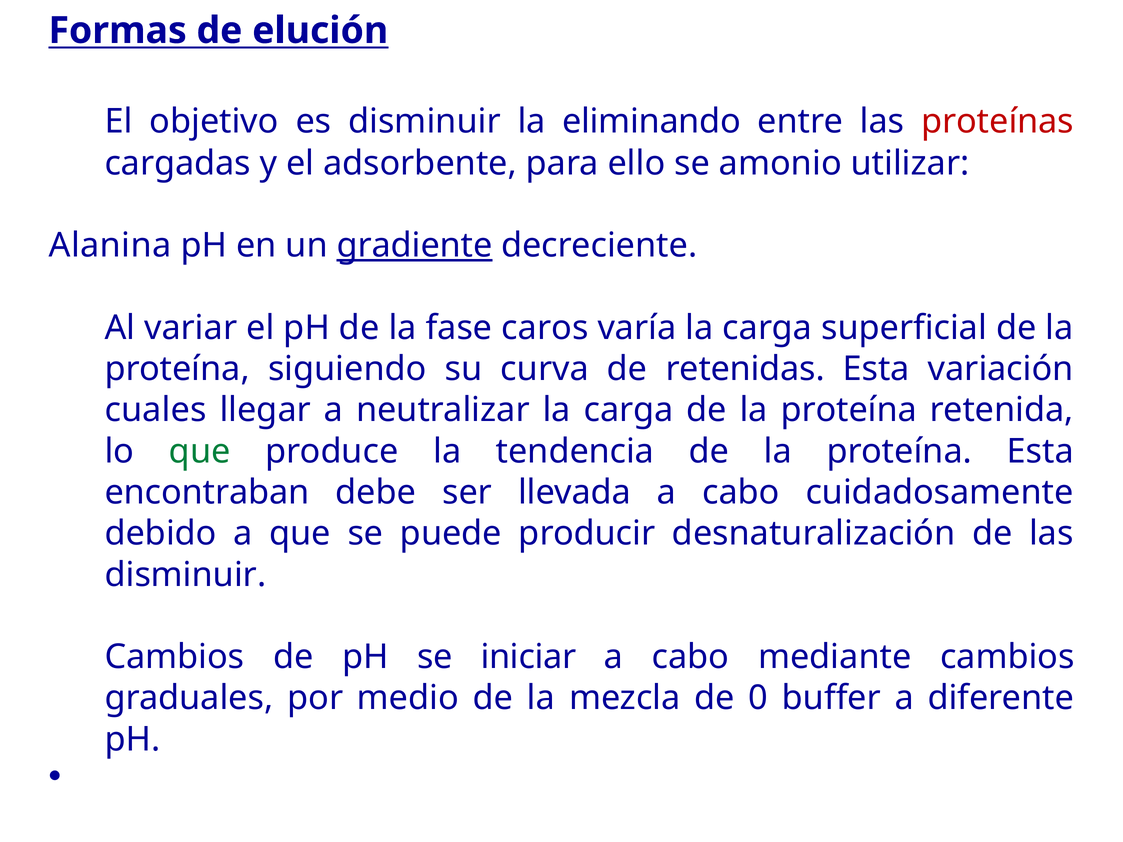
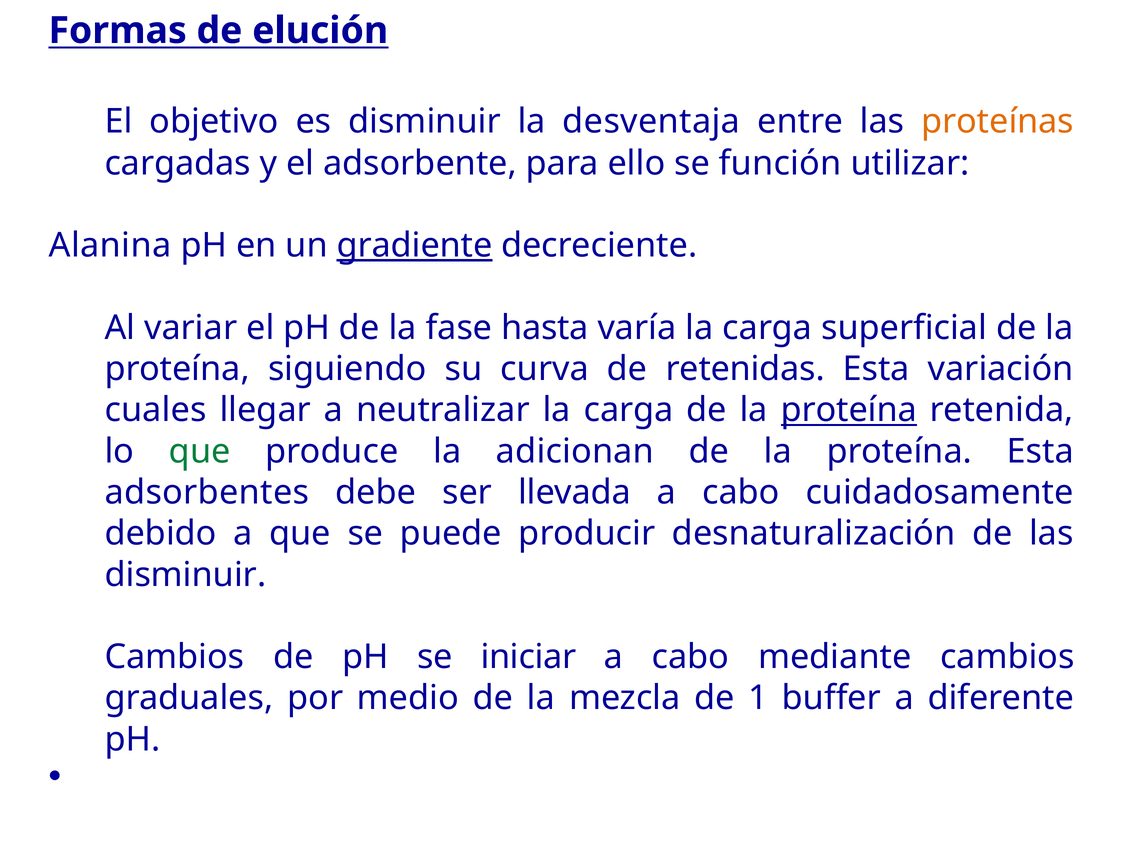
eliminando: eliminando -> desventaja (651, 121)
proteínas colour: red -> orange (998, 121)
amonio: amonio -> función (780, 163)
caros: caros -> hasta (545, 328)
proteína underline: none -> present (849, 410)
tendencia: tendencia -> adicionan (575, 451)
encontraban: encontraban -> adsorbentes (207, 493)
0: 0 -> 1 (758, 698)
